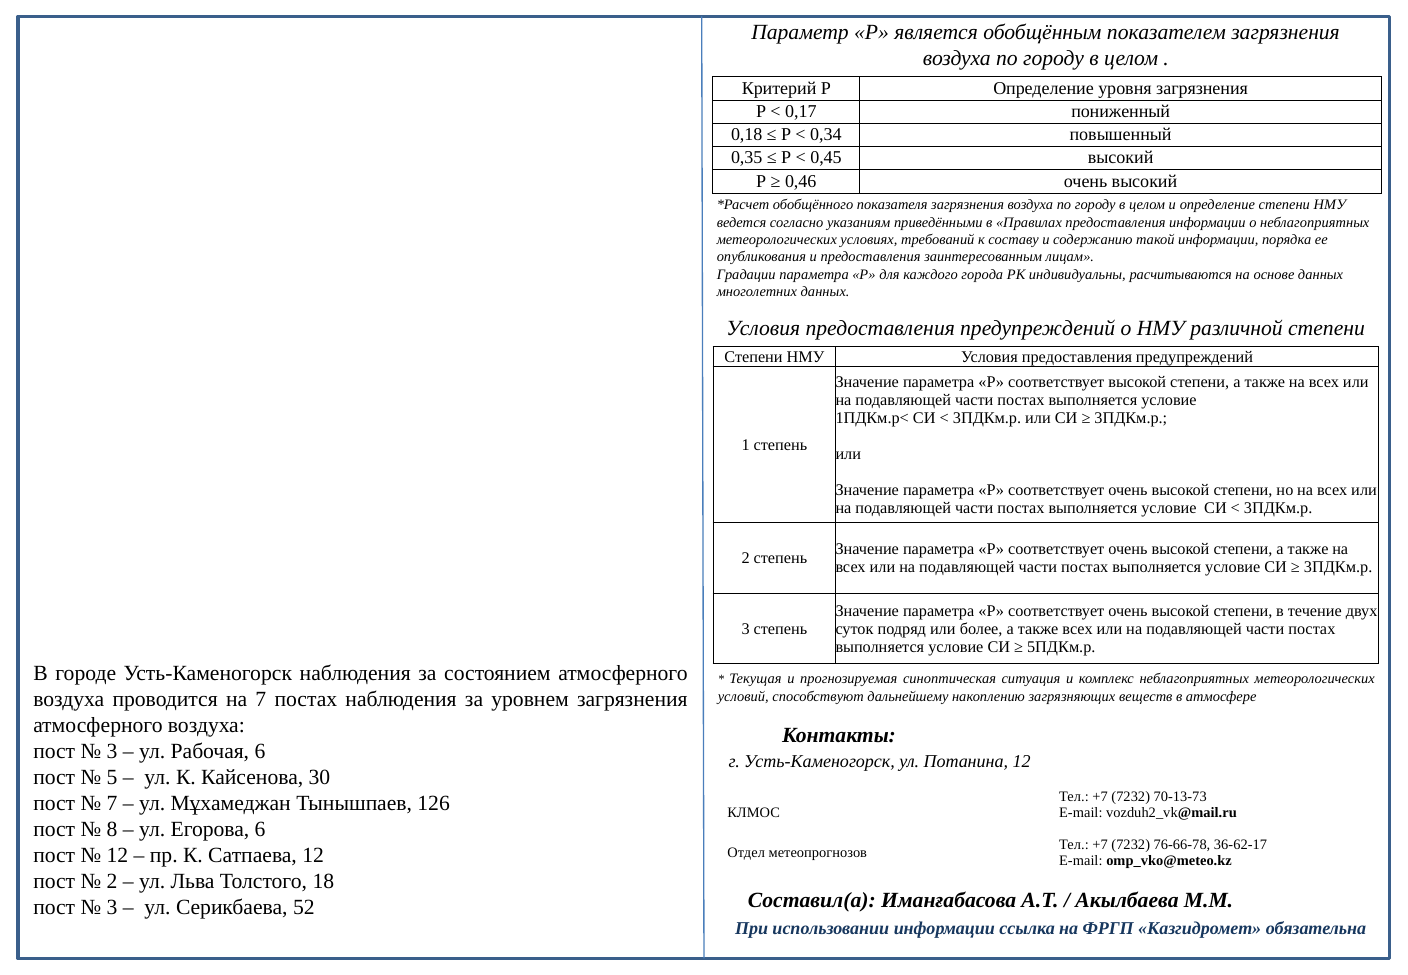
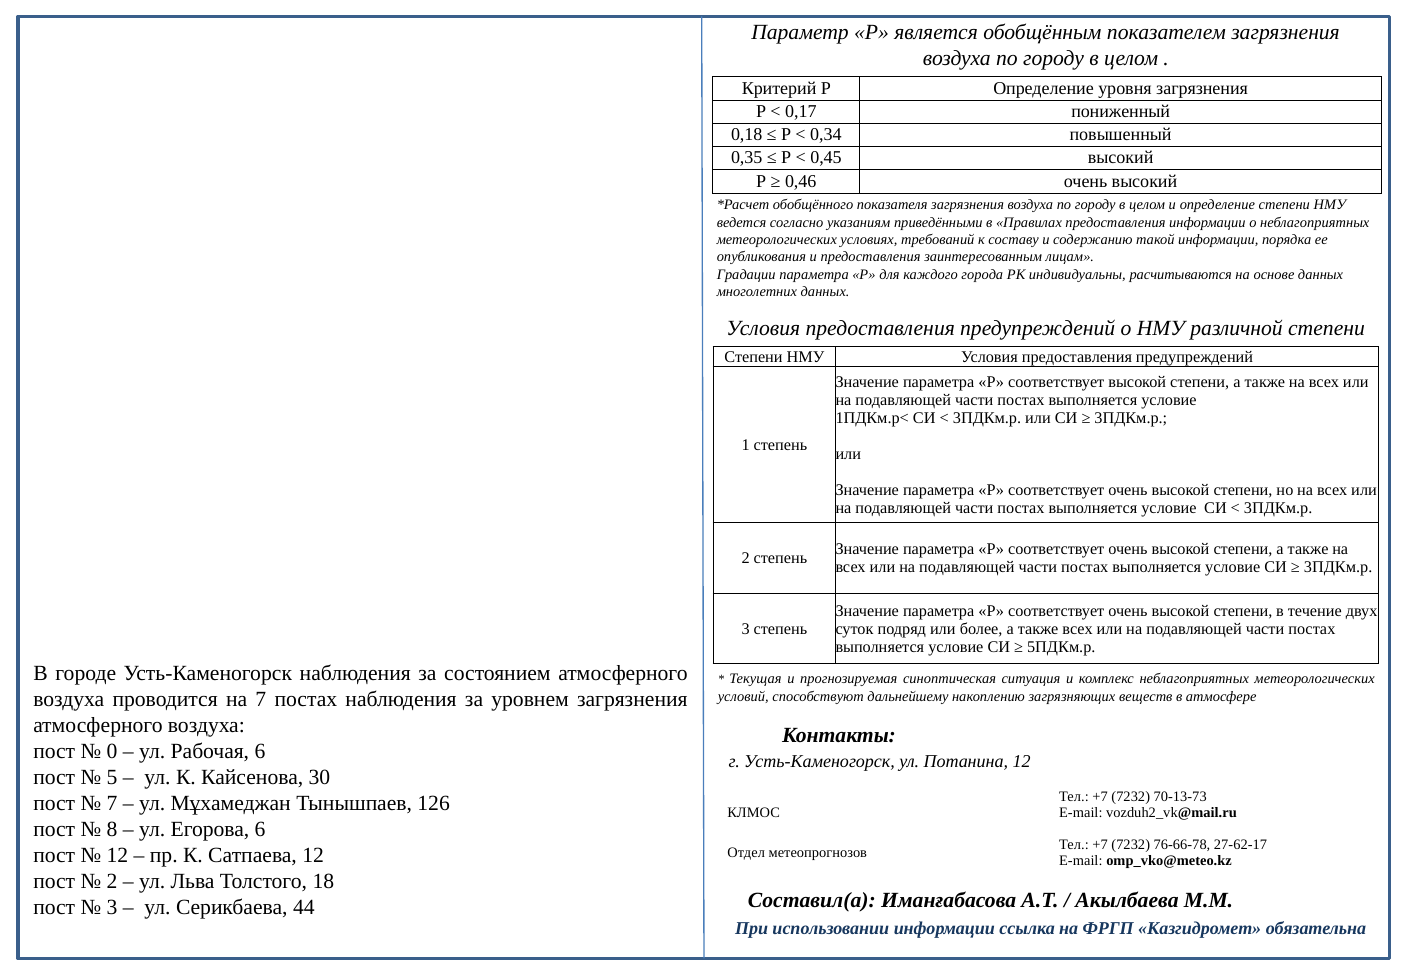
3: 3 -> 0 (112, 751)
36-62-17: 36-62-17 -> 27-62-17 (1241, 845)
52: 52 -> 44 (304, 907)
